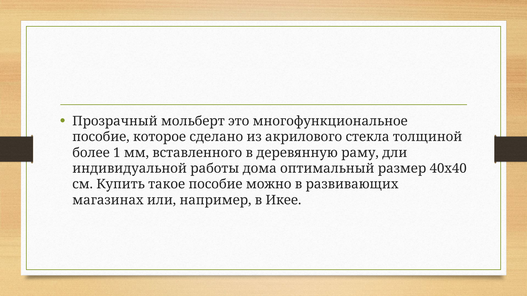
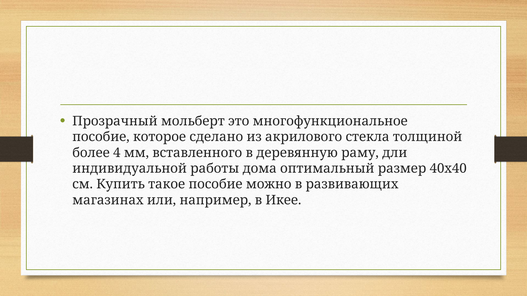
1: 1 -> 4 (117, 153)
